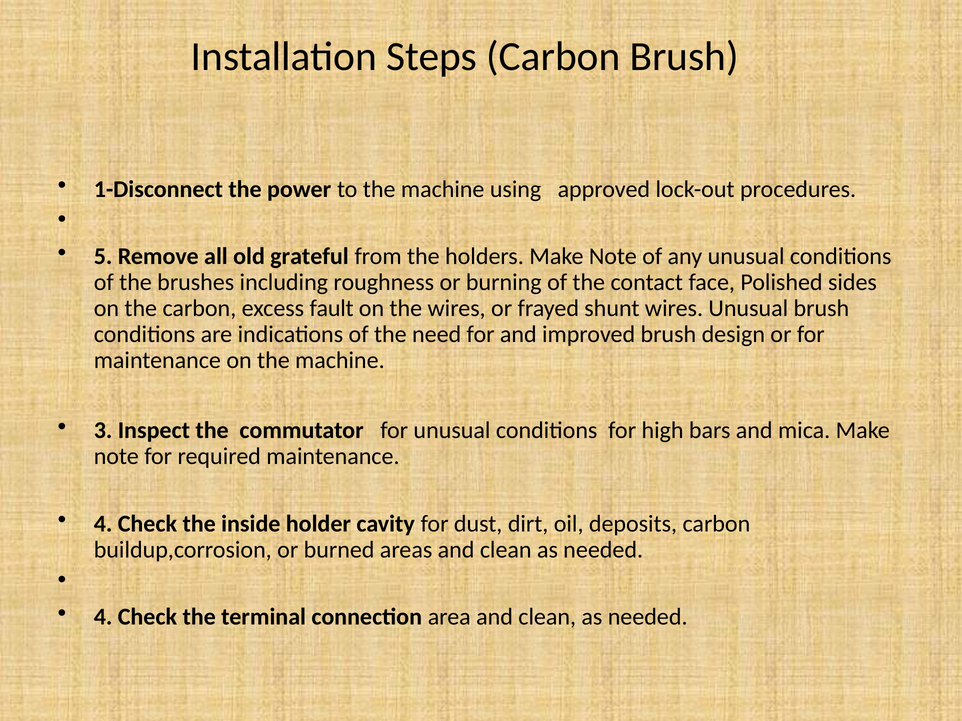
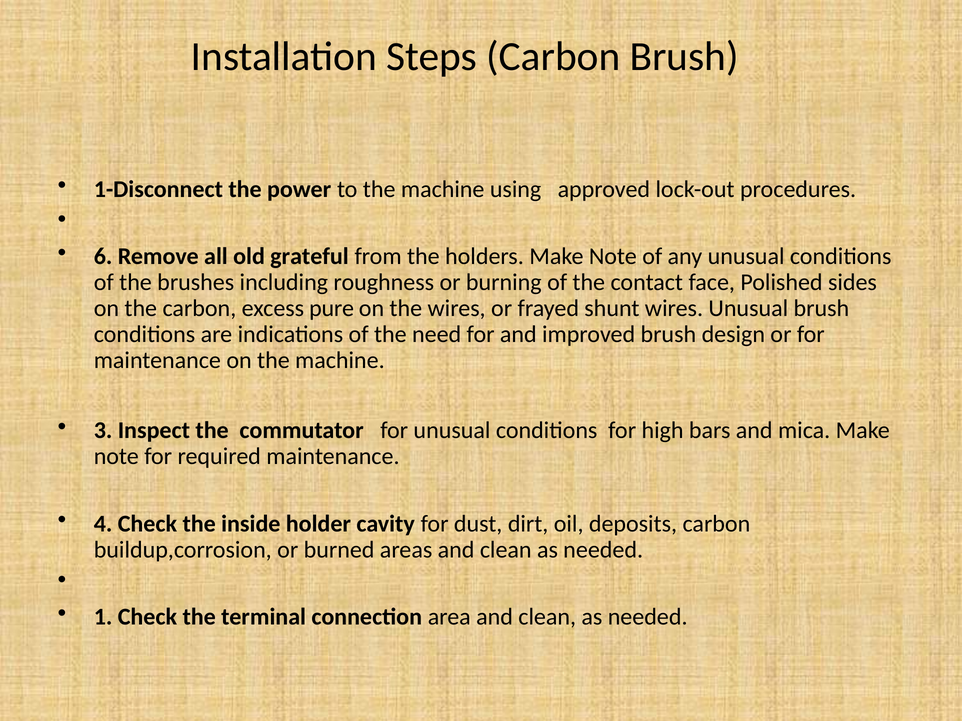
5: 5 -> 6 (103, 257)
fault: fault -> pure (332, 309)
4: 4 -> 1 (103, 617)
